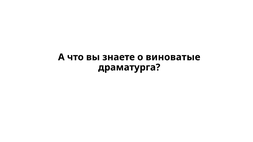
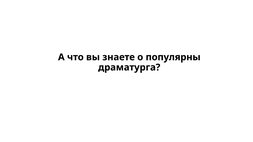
виноватые: виноватые -> популярны (173, 57)
